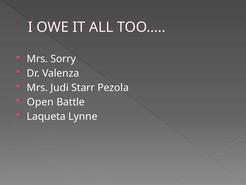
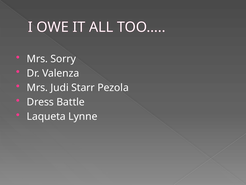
Open: Open -> Dress (40, 102)
